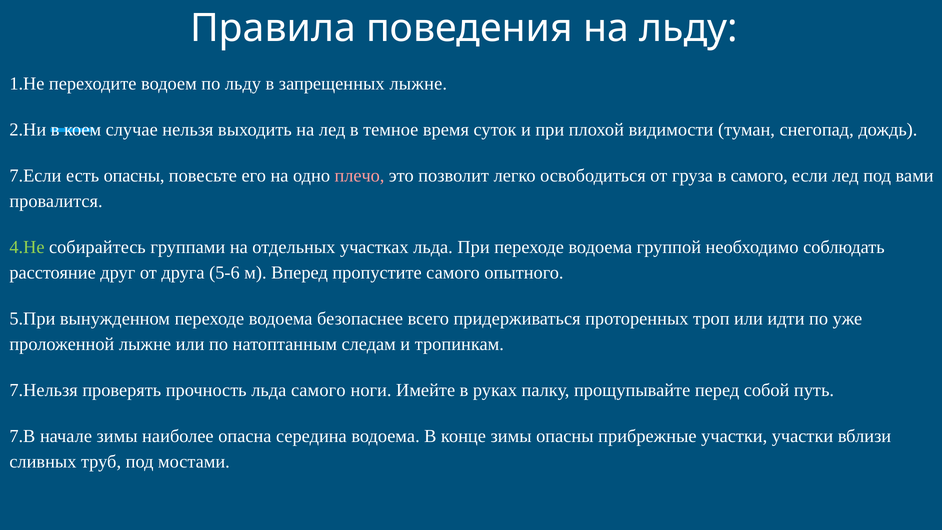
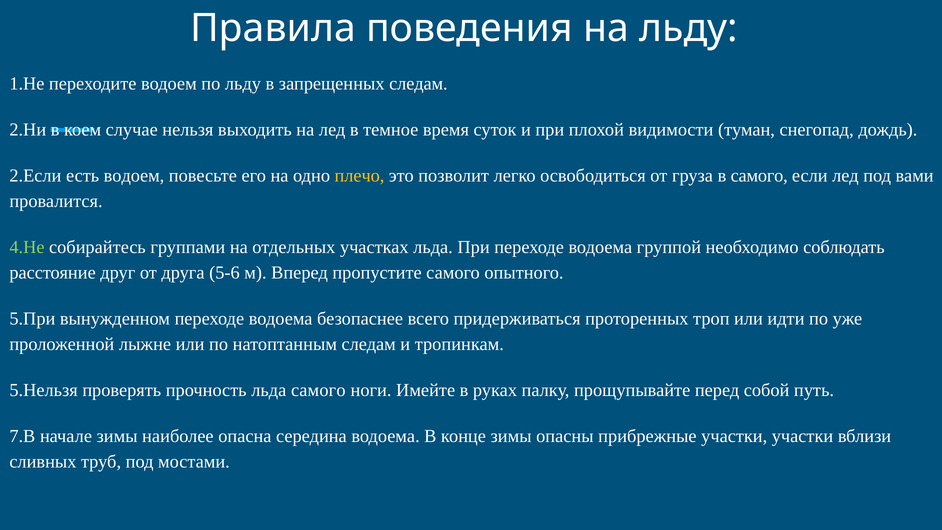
запрещенных лыжне: лыжне -> следам (418, 83)
7.Если: 7.Если -> 2.Если (35, 176)
есть опасны: опасны -> водоем (134, 176)
плечо colour: pink -> yellow (359, 176)
7.Нельзя: 7.Нельзя -> 5.Нельзя (44, 390)
